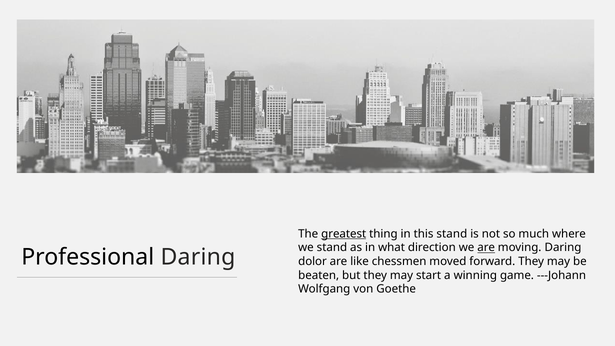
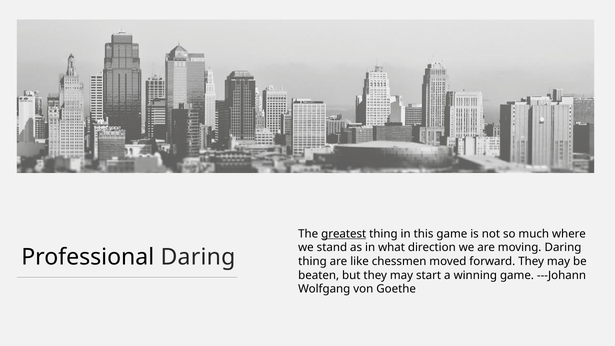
this stand: stand -> game (452, 234)
are underline: present -> none (486, 248)
dolor: dolor -> thing (312, 261)
